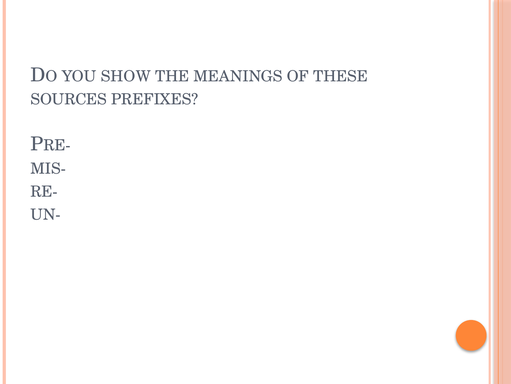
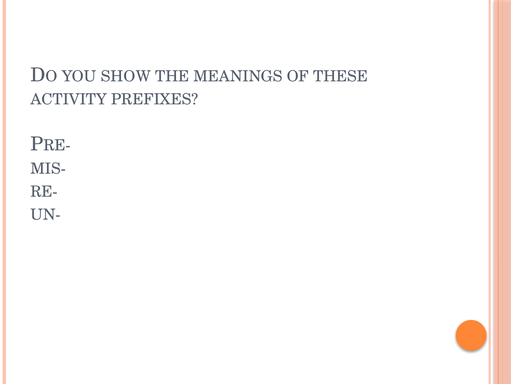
SOURCES: SOURCES -> ACTIVITY (69, 99)
